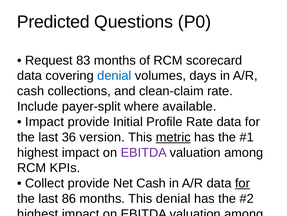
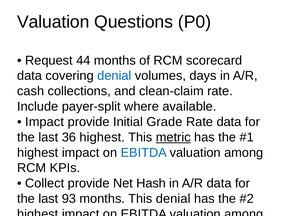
Predicted: Predicted -> Valuation (53, 22)
83: 83 -> 44 (83, 60)
Profile: Profile -> Grade (164, 121)
36 version: version -> highest (102, 137)
EBITDA colour: purple -> blue (144, 152)
Net Cash: Cash -> Hash (151, 183)
for underline: present -> none (242, 183)
86: 86 -> 93 (69, 198)
